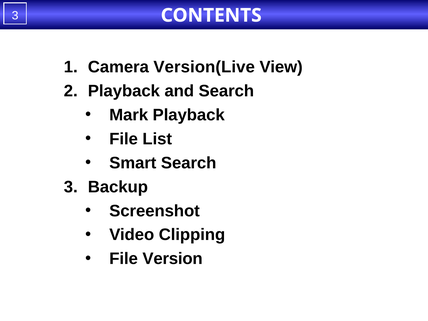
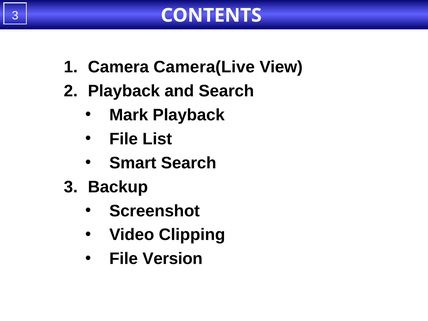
Version(Live: Version(Live -> Camera(Live (204, 67)
